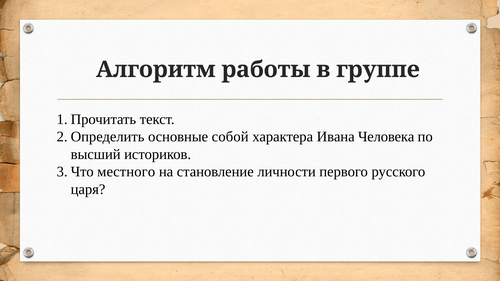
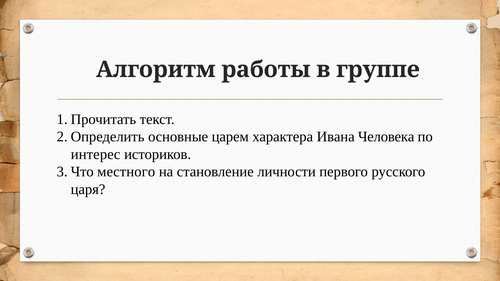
собой: собой -> царем (230, 137)
высший: высший -> интерес (96, 154)
